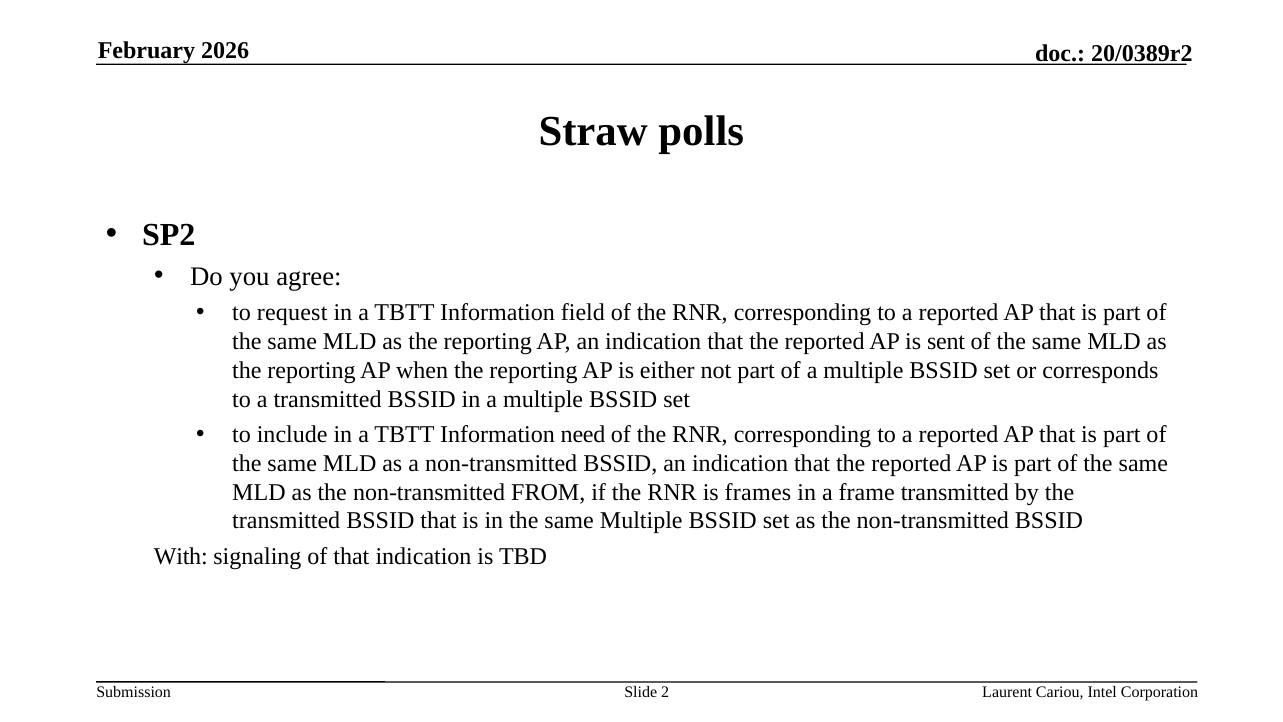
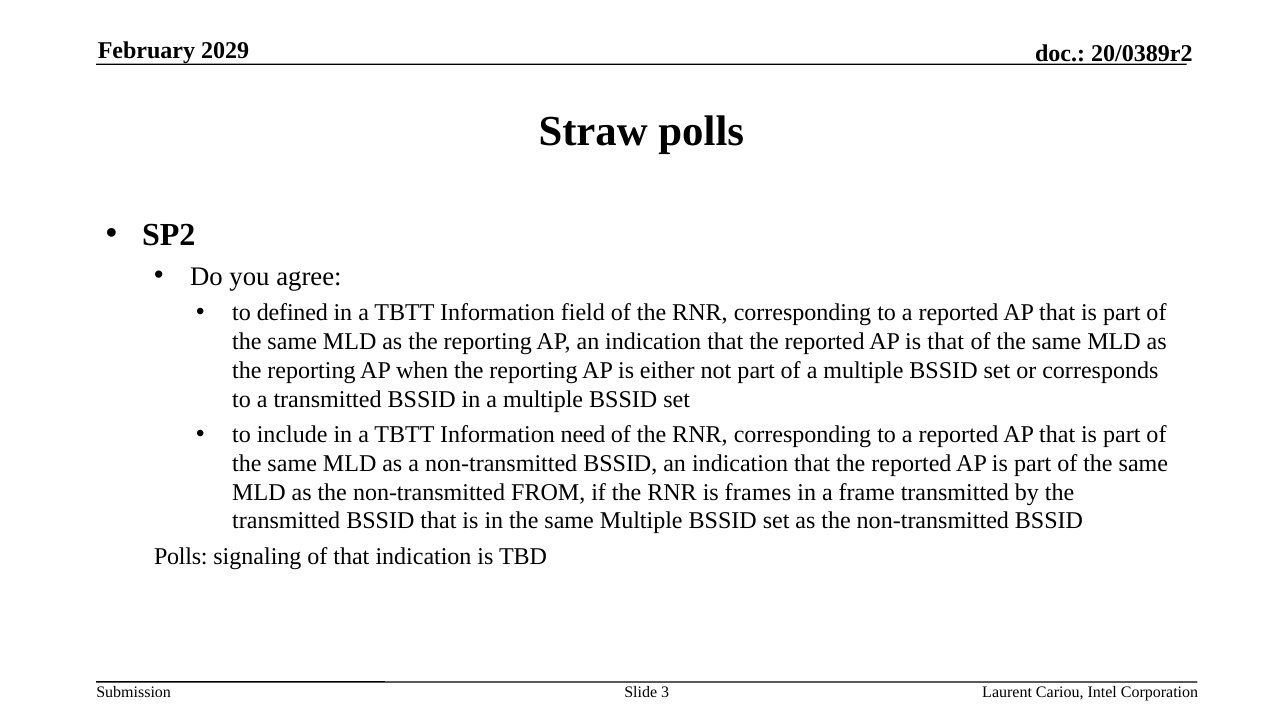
2026: 2026 -> 2029 (225, 51)
request: request -> defined (292, 313)
is sent: sent -> that (946, 342)
With: With -> Polls (181, 556)
2: 2 -> 3 (665, 692)
